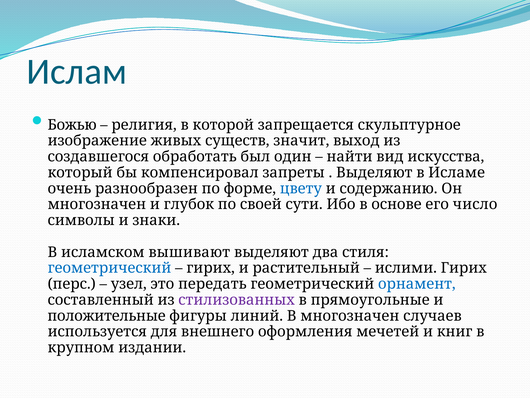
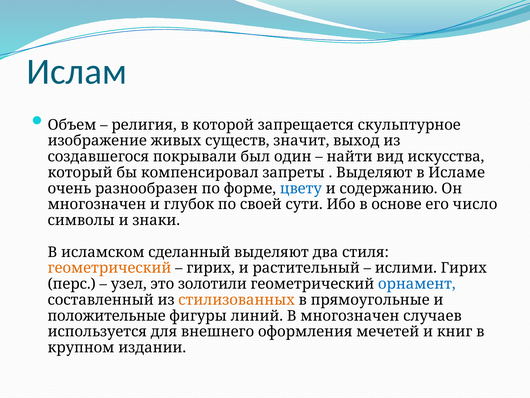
Божью: Божью -> Объем (72, 125)
обработать: обработать -> покрывали (195, 156)
вышивают: вышивают -> сделанный (189, 252)
геометрический colour: blue -> orange (109, 268)
передать: передать -> золотили (212, 284)
стилизованных colour: purple -> orange (237, 300)
